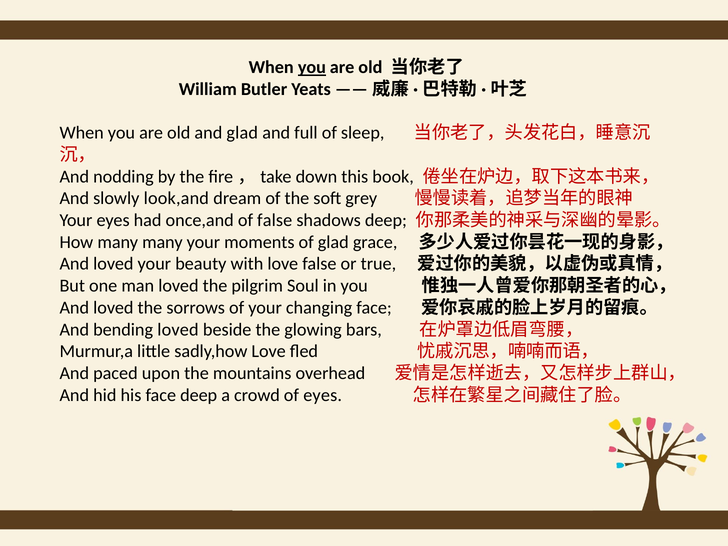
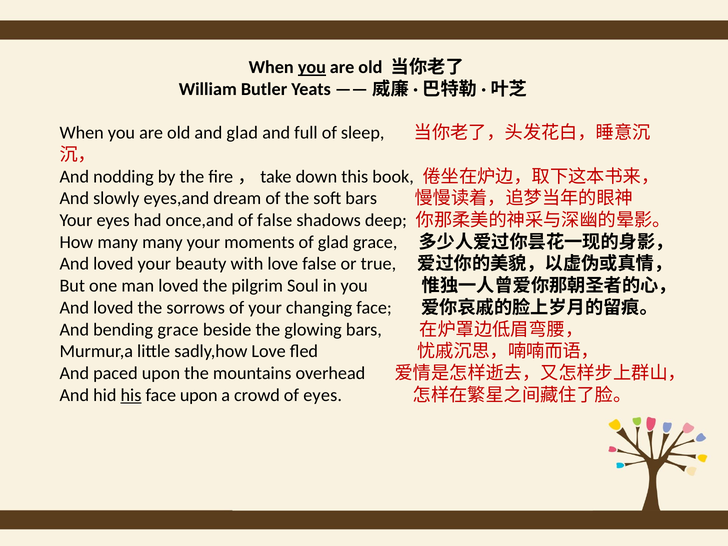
look,and: look,and -> eyes,and (176, 198)
soft grey: grey -> bars (361, 198)
bending loved: loved -> grace (178, 330)
his underline: none -> present (131, 395)
face deep: deep -> upon (199, 395)
